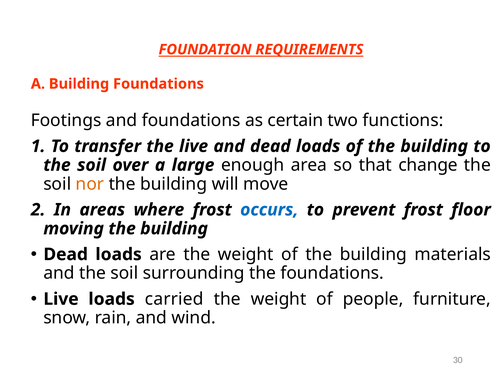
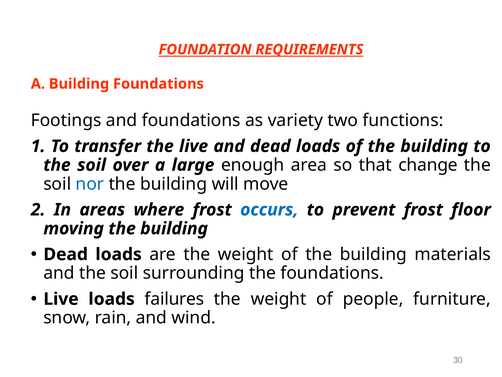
certain: certain -> variety (295, 120)
nor colour: orange -> blue (90, 184)
carried: carried -> failures (174, 299)
